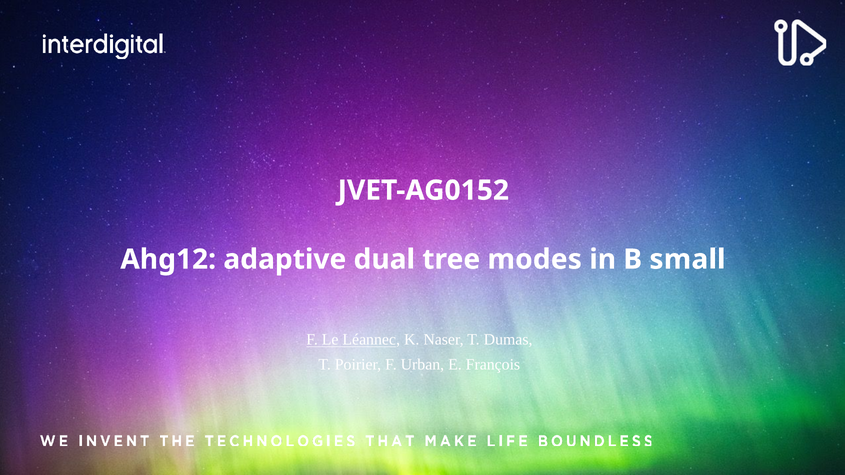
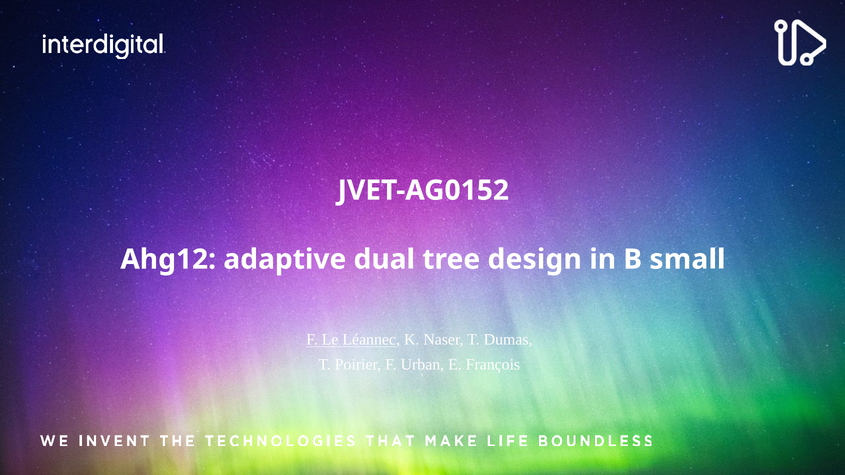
modes: modes -> design (535, 260)
